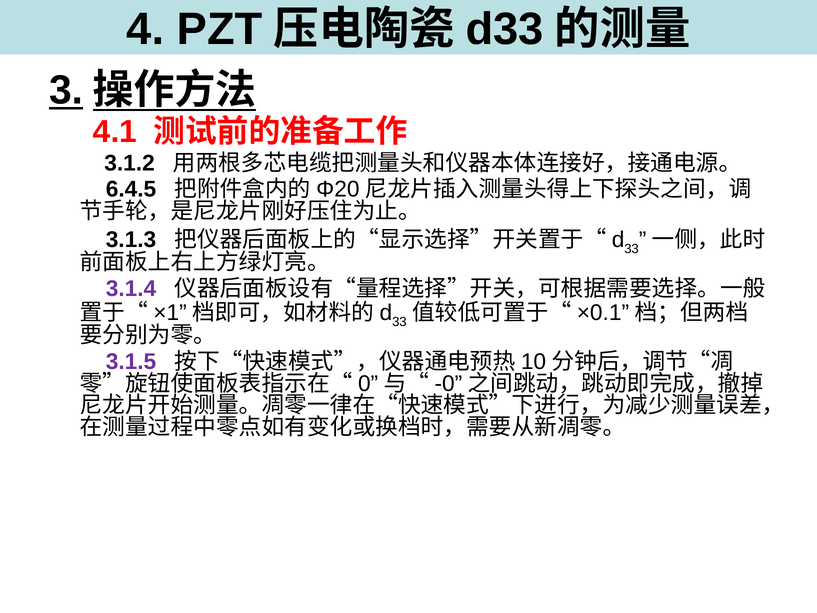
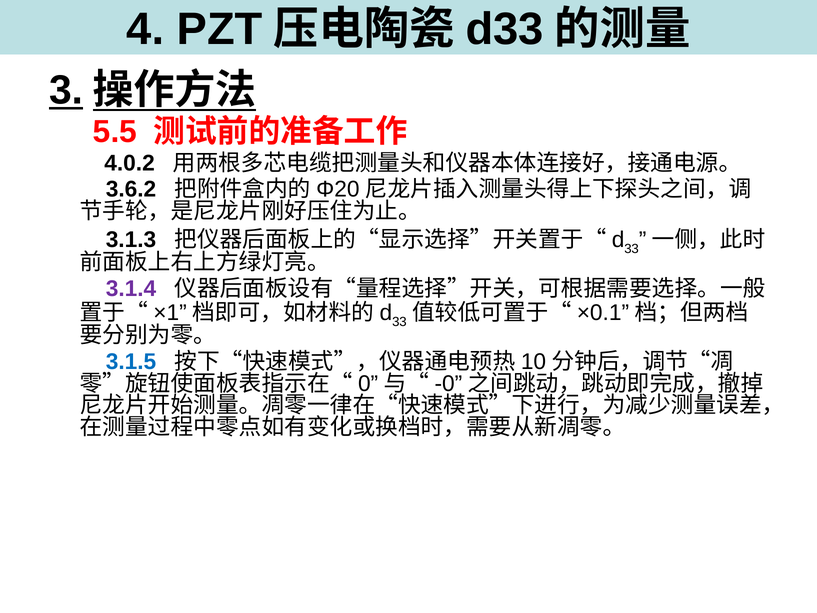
4.1: 4.1 -> 5.5 (115, 132)
3.1.2: 3.1.2 -> 4.0.2 (130, 163)
6.4.5: 6.4.5 -> 3.6.2 (131, 189)
3.1.5 colour: purple -> blue (131, 362)
